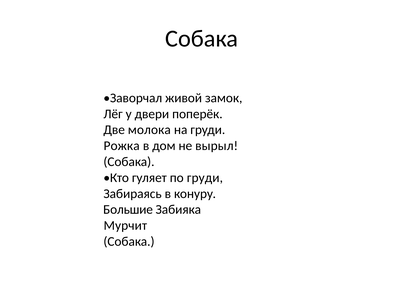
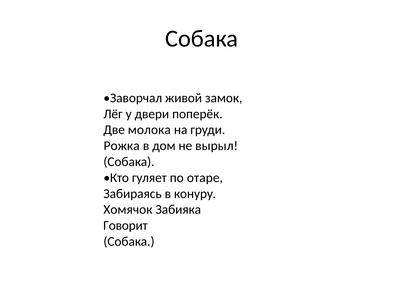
по груди: груди -> отаре (205, 177)
Большие: Большие -> Хомячок (128, 209)
Мурчит: Мурчит -> Говорит (125, 225)
